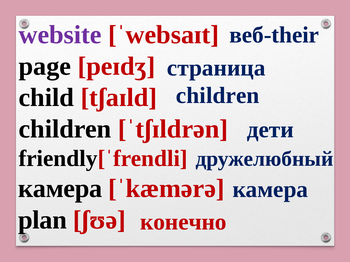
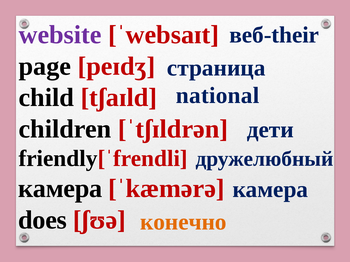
children: children -> national (218, 96)
plan: plan -> does (42, 220)
конечно colour: red -> orange (183, 222)
